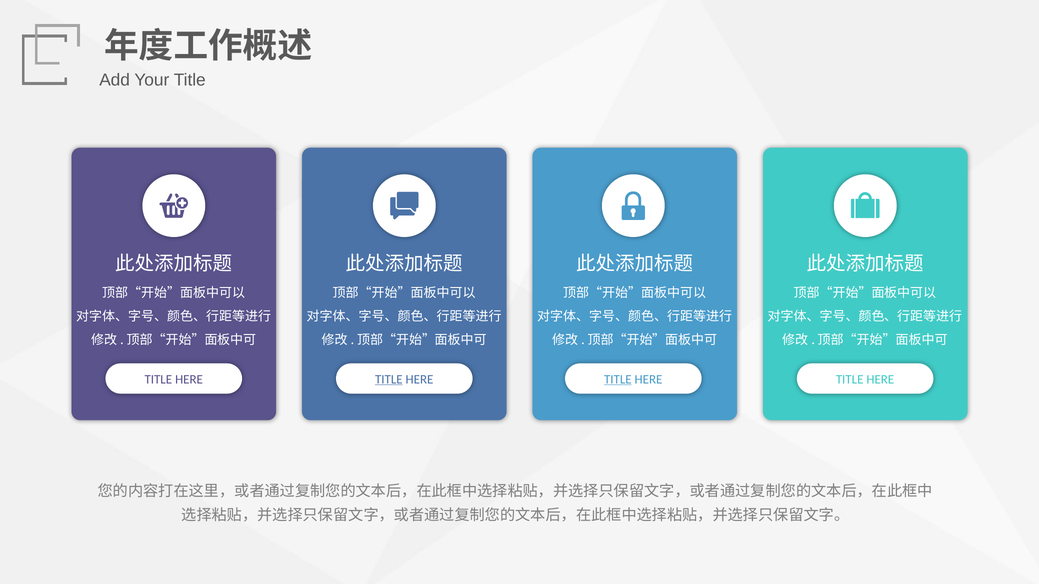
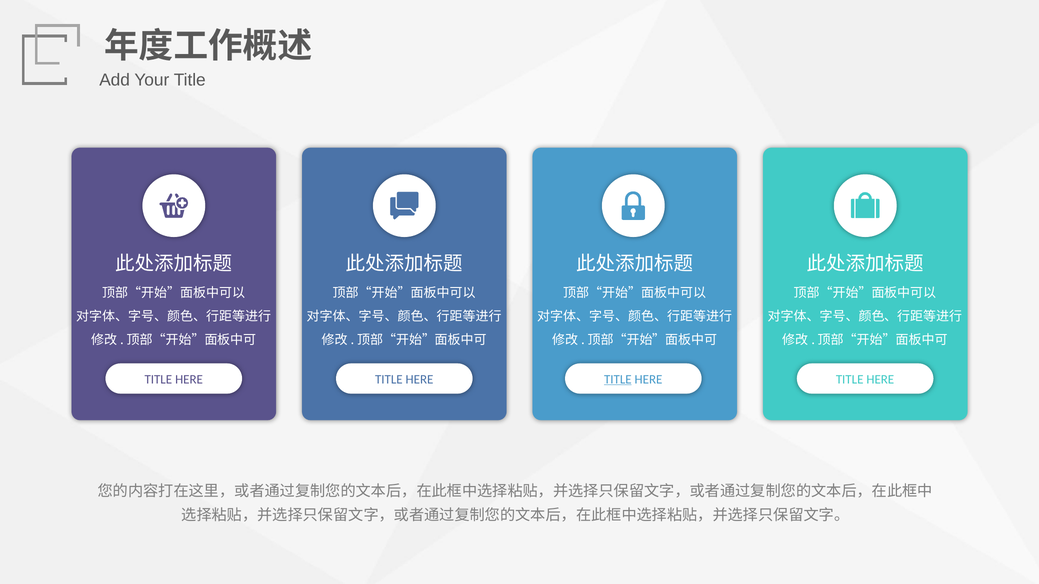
TITLE underline: present -> none (389, 380)
